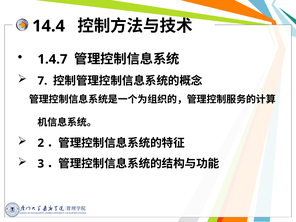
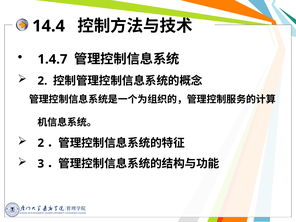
7: 7 -> 2 (42, 81)
